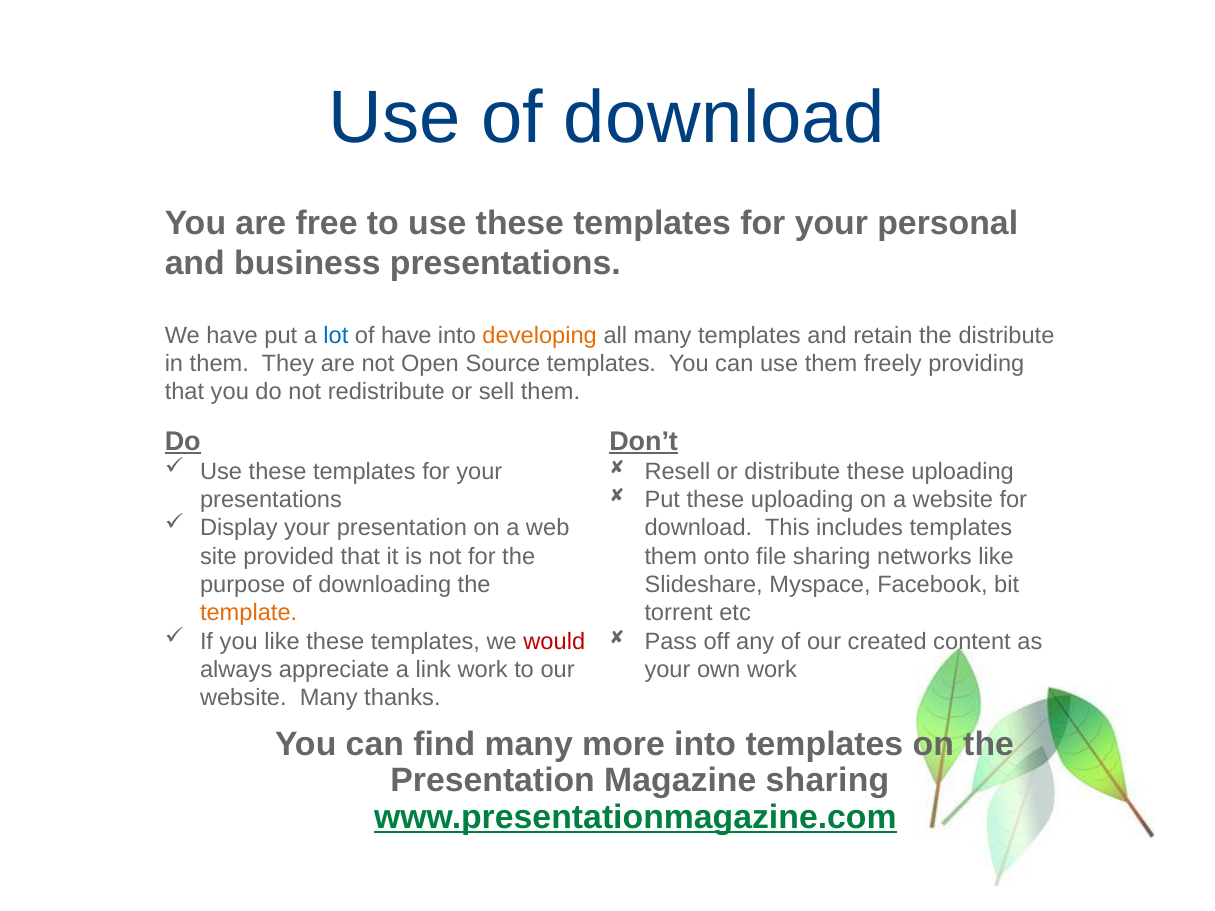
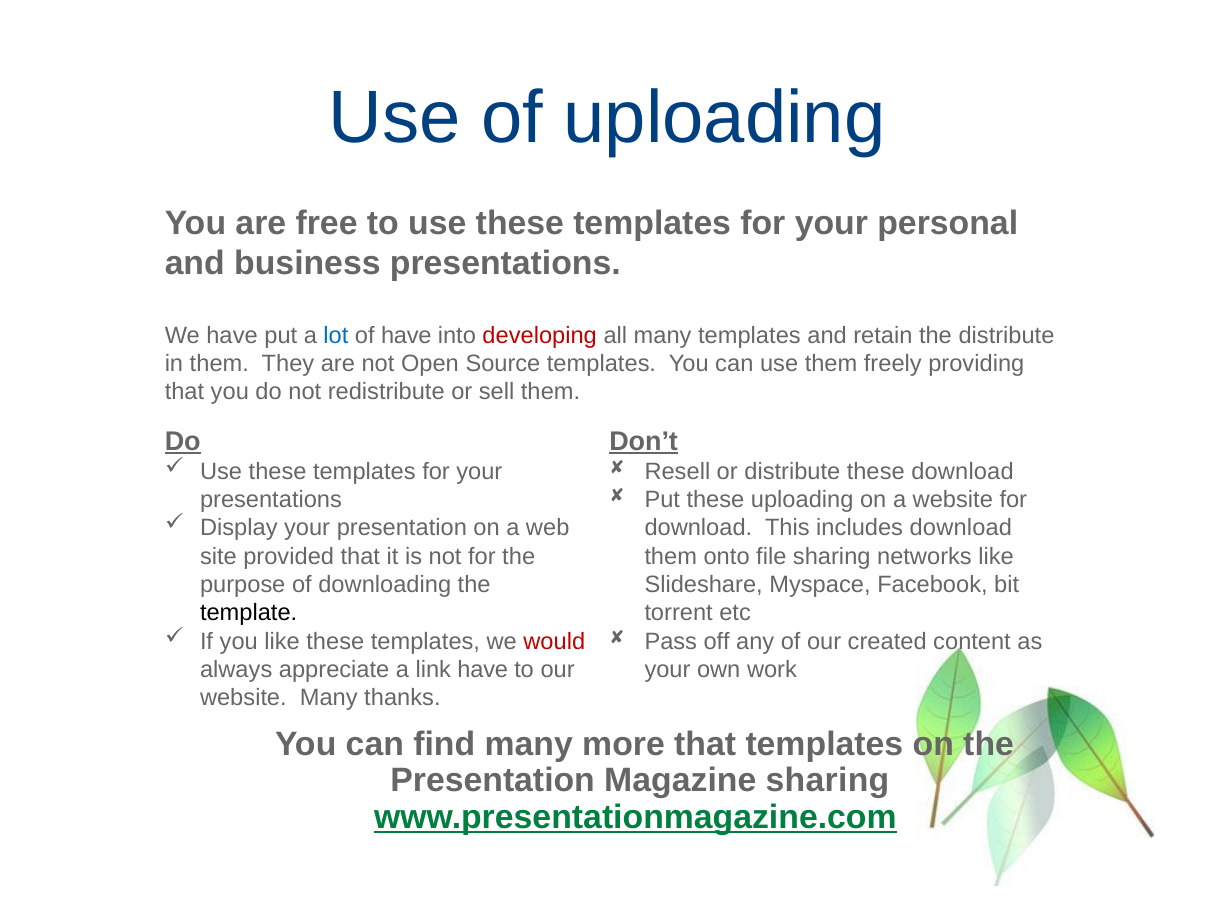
of download: download -> uploading (725, 118)
developing colour: orange -> red (540, 335)
distribute these uploading: uploading -> download (963, 471)
includes templates: templates -> download (961, 528)
template colour: orange -> black (249, 613)
link work: work -> have (483, 670)
more into: into -> that (705, 745)
